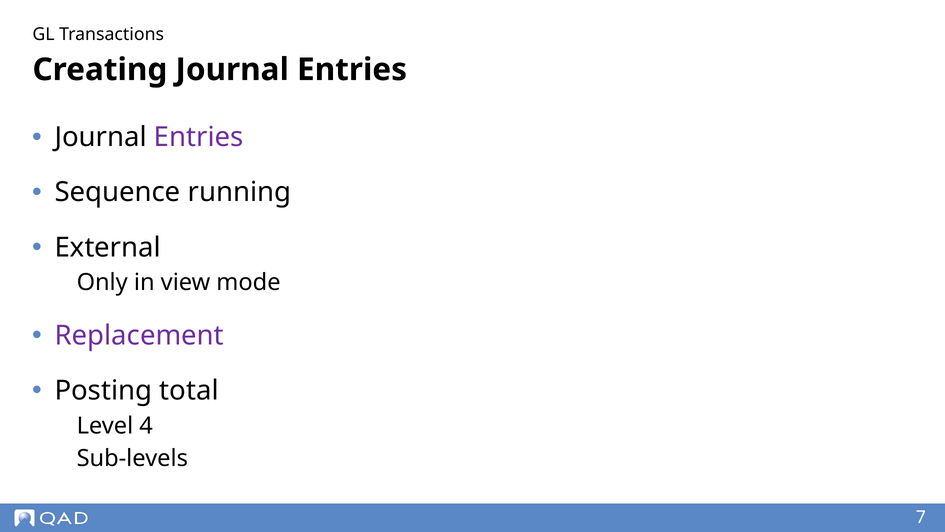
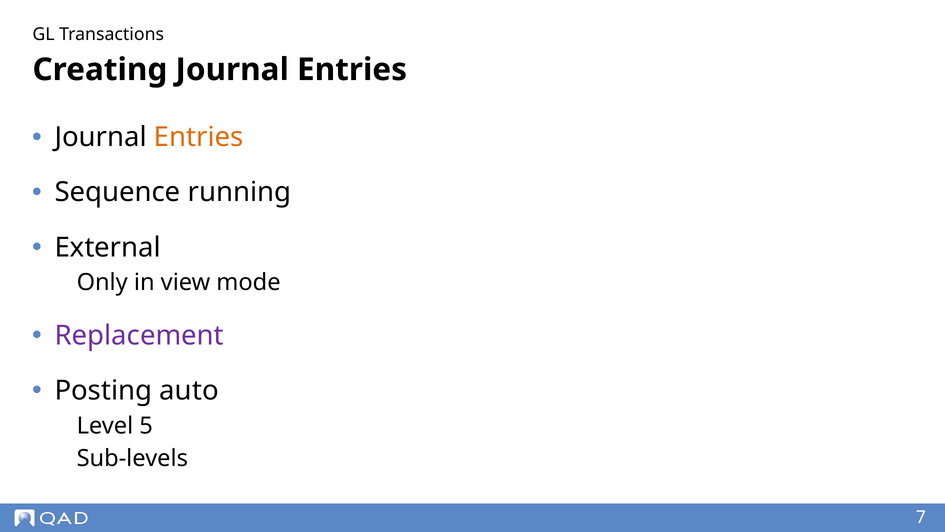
Entries colour: purple -> orange (199, 137)
total: total -> auto (189, 390)
4: 4 -> 5 (146, 425)
